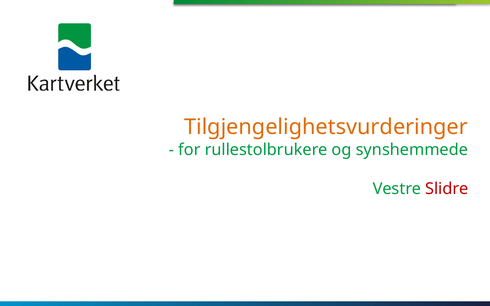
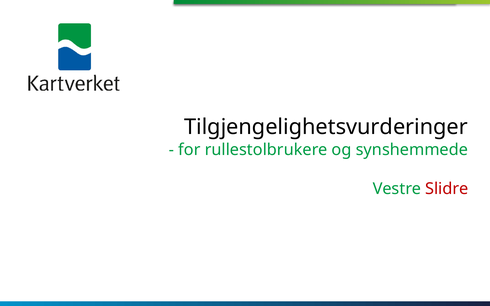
Tilgjengelighetsvurderinger colour: orange -> black (326, 127)
